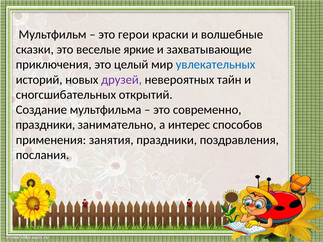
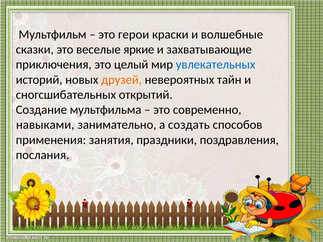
друзей colour: purple -> orange (121, 80)
праздники: праздники -> навыками (45, 125)
интерес: интерес -> создать (189, 125)
